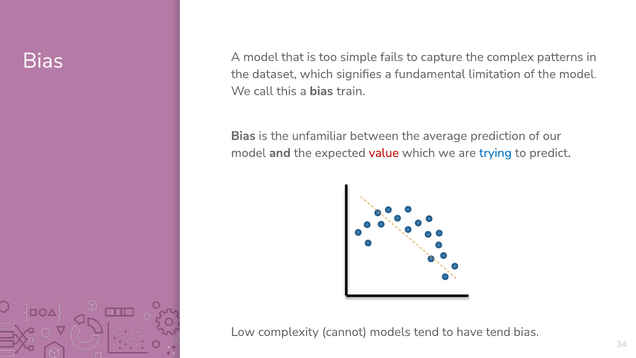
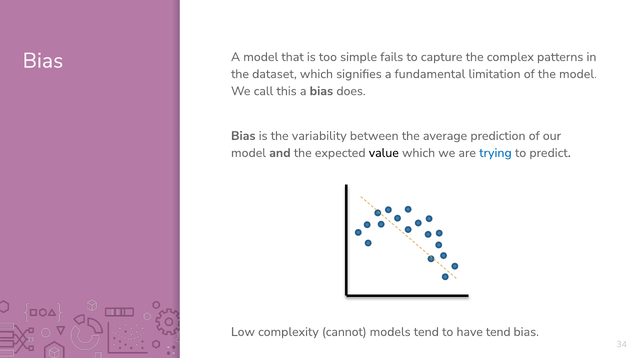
train: train -> does (351, 91)
unfamiliar: unfamiliar -> variability (319, 136)
value colour: red -> black (384, 153)
